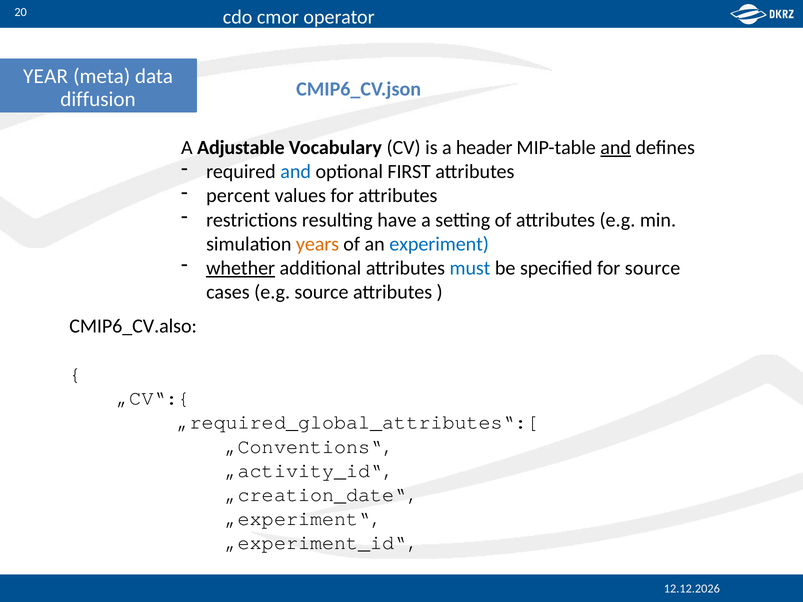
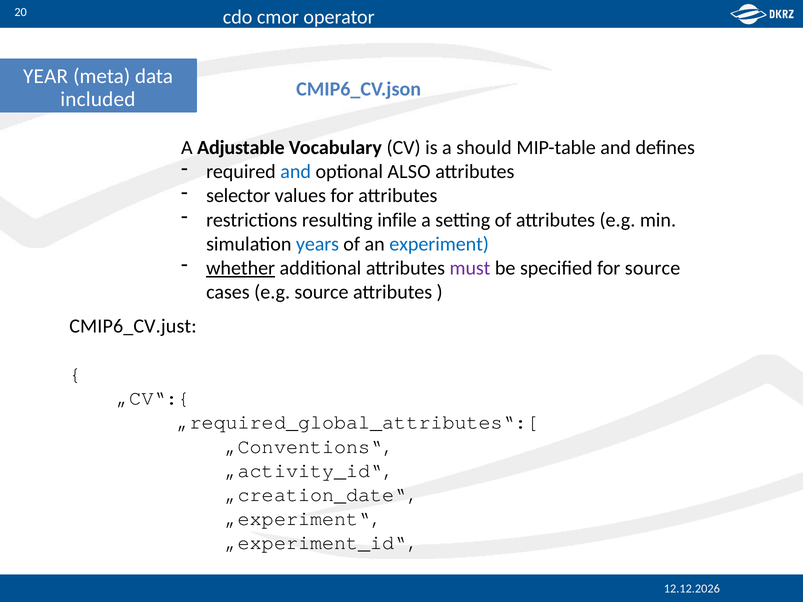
diffusion: diffusion -> included (98, 99)
header: header -> should (484, 148)
and underline: present -> none (616, 148)
FIRST: FIRST -> ALSO (409, 172)
percent: percent -> selector (238, 196)
have: have -> infile (397, 220)
years colour: orange -> blue (317, 244)
must colour: blue -> purple (470, 268)
CMIP6_CV.also: CMIP6_CV.also -> CMIP6_CV.just (133, 326)
